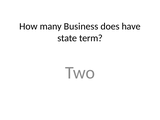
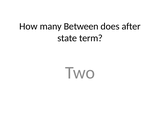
Business: Business -> Between (81, 26)
have: have -> after (131, 26)
